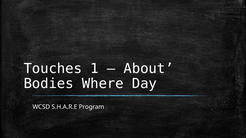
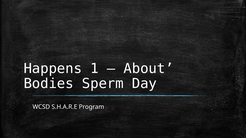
Touches: Touches -> Happens (53, 69)
Where: Where -> Sperm (103, 84)
